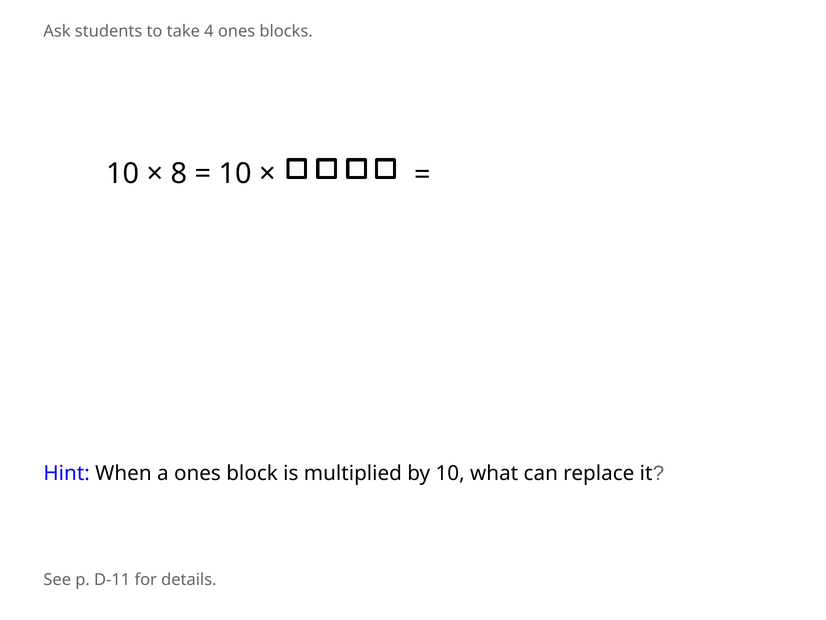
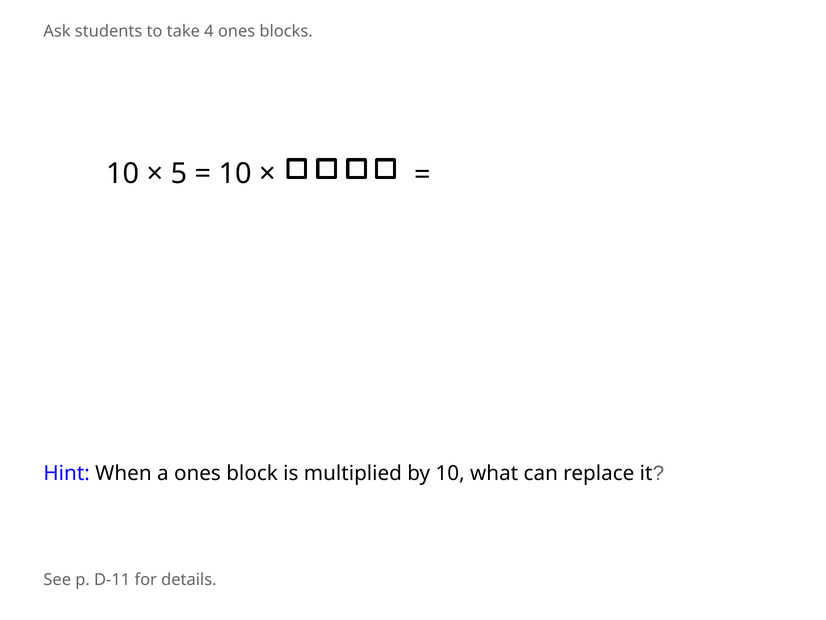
8: 8 -> 5 (179, 174)
